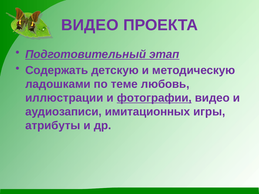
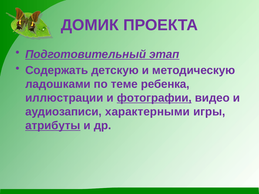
ВИДЕО: ВИДЕО -> ДОМИК (90, 25)
любовь: любовь -> ребенка (165, 84)
имитационных: имитационных -> характерными (147, 112)
атрибуты underline: none -> present (53, 126)
